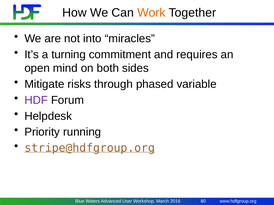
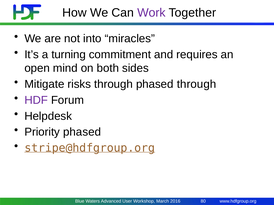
Work colour: orange -> purple (151, 13)
phased variable: variable -> through (197, 84)
Priority running: running -> phased (82, 132)
